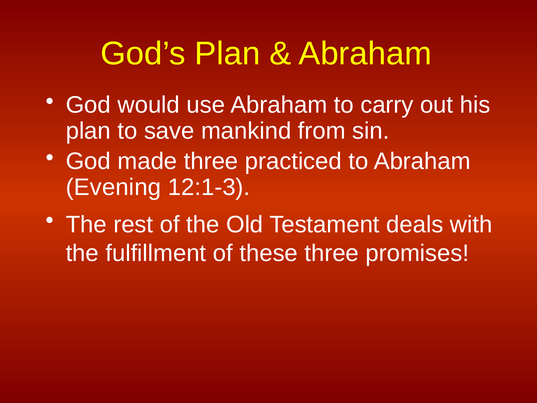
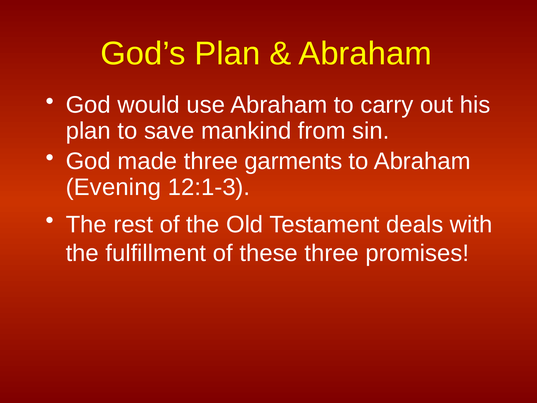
practiced: practiced -> garments (294, 161)
